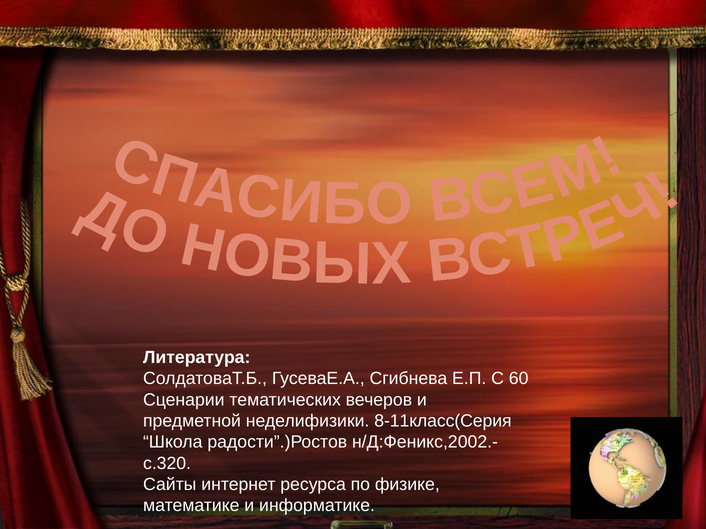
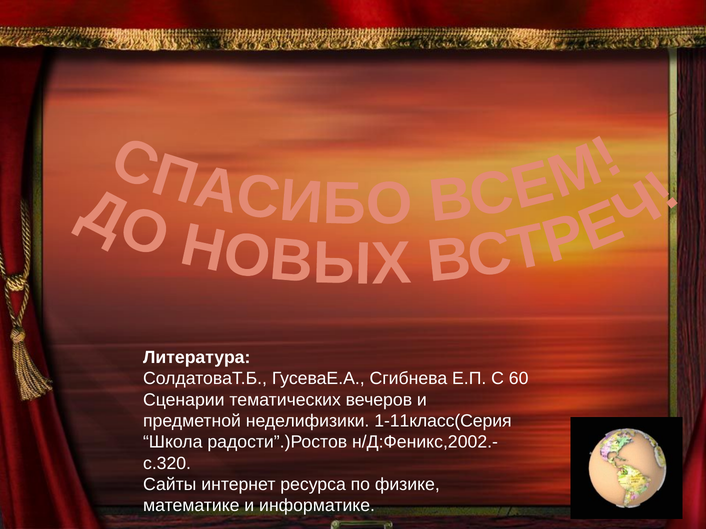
8-11класс(Серия: 8-11класс(Серия -> 1-11класс(Серия (443, 421)
